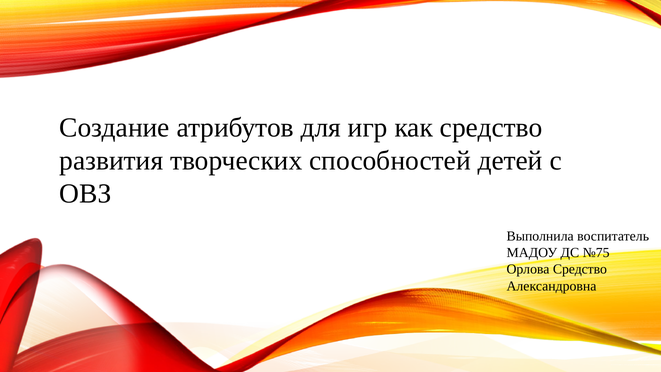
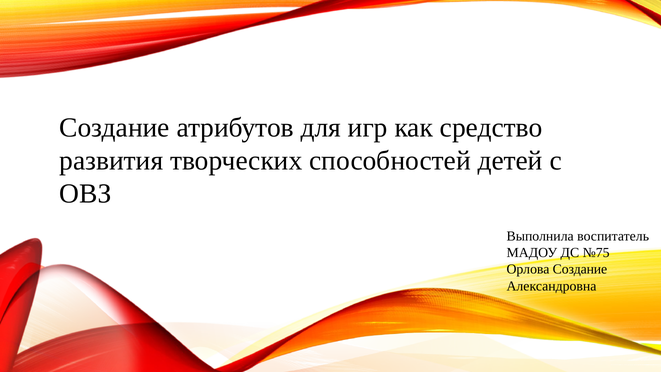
Орлова Средство: Средство -> Создание (580, 269)
